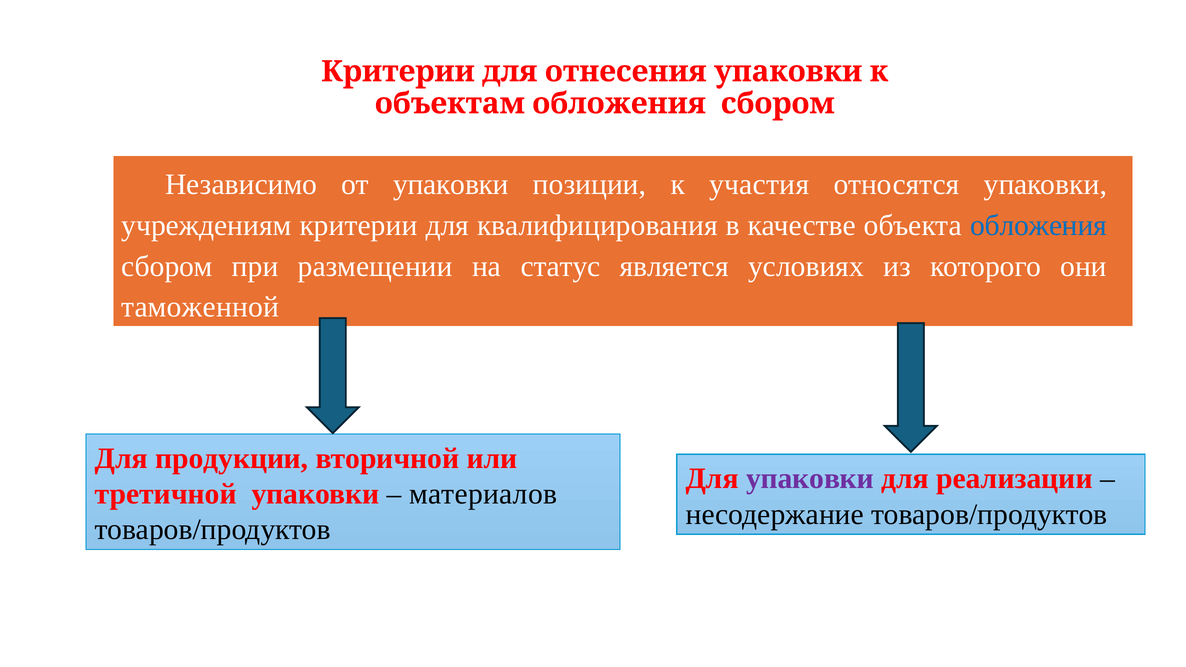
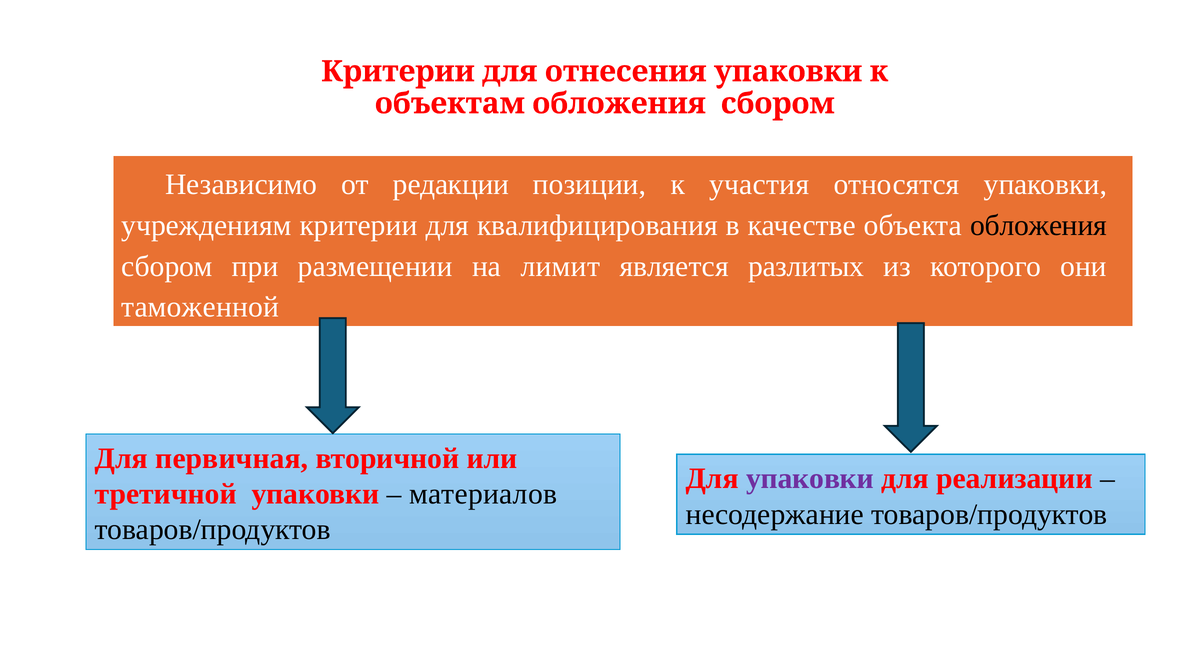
от упаковки: упаковки -> редакции (451, 184)
обложения colour: blue -> black (1038, 225)
статус: статус -> лимит (560, 266)
условиях: условиях -> разлитых (806, 266)
продукции: продукции -> первичная (232, 458)
